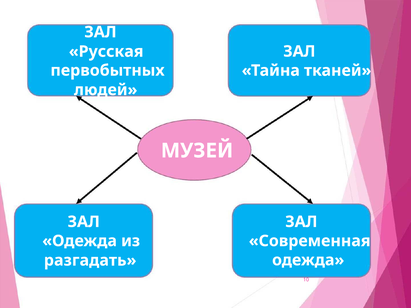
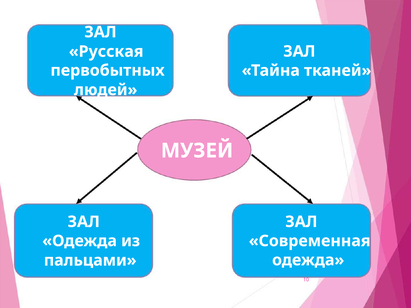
разгадать: разгадать -> пальцами (90, 261)
